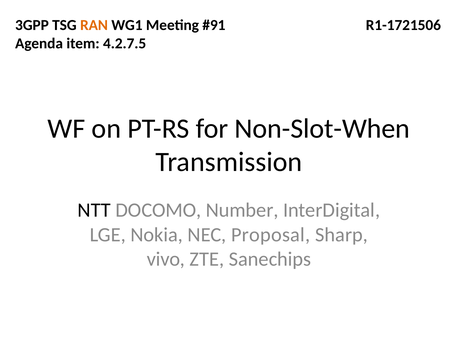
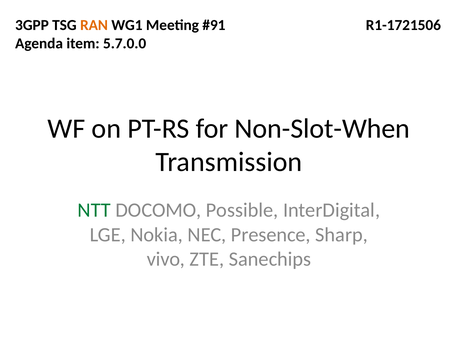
4.2.7.5: 4.2.7.5 -> 5.7.0.0 (125, 44)
NTT colour: black -> green (94, 211)
Number: Number -> Possible (242, 211)
Proposal: Proposal -> Presence (271, 235)
